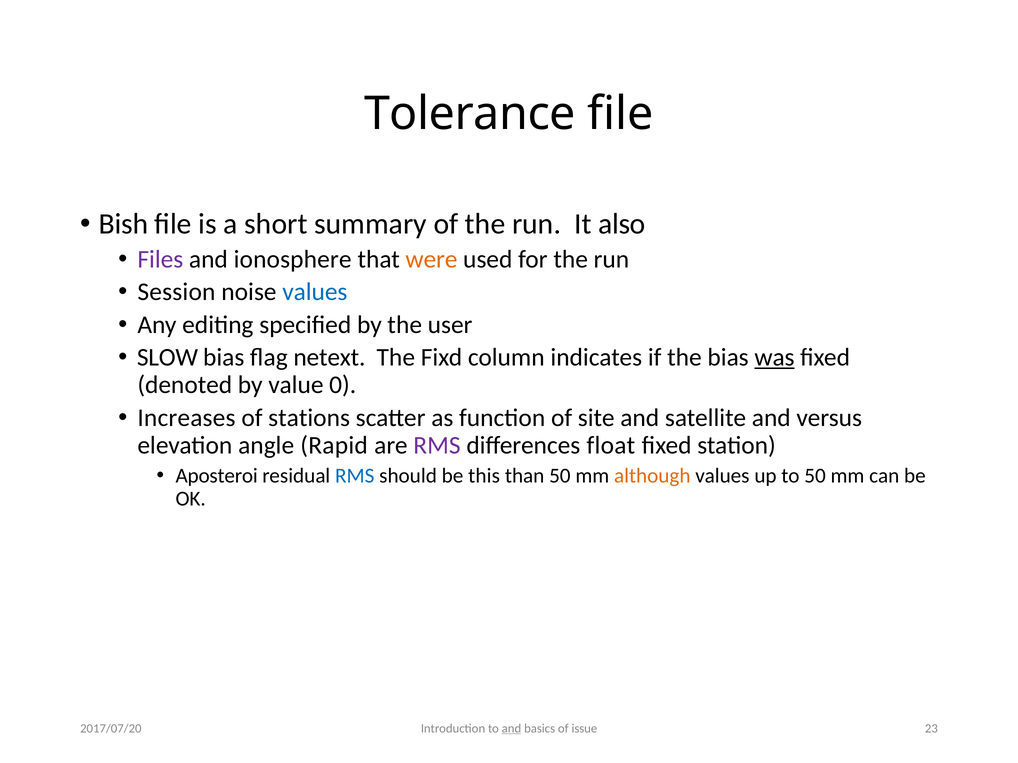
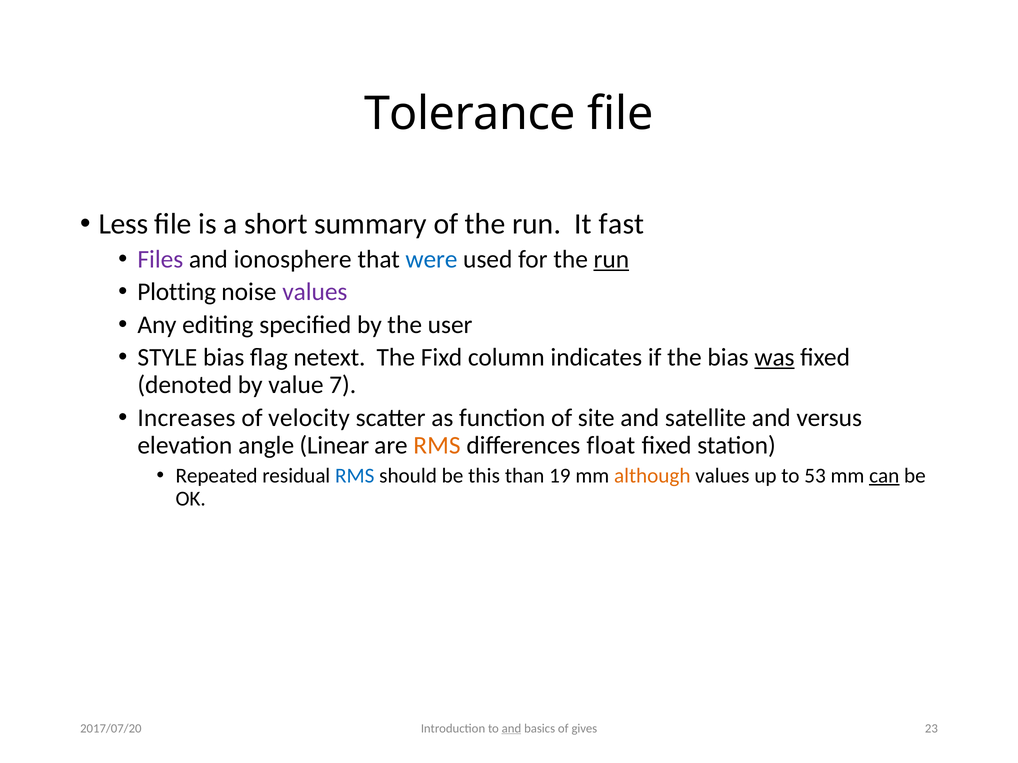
Bish: Bish -> Less (124, 224)
also: also -> fast (622, 224)
were colour: orange -> blue (431, 259)
run underline: none -> present (611, 259)
Session: Session -> Plotting (177, 292)
values colour: blue -> purple (315, 292)
SLOW: SLOW -> STYLE (167, 358)
0: 0 -> 7 (343, 385)
stations: stations -> velocity (309, 418)
Rapid: Rapid -> Linear (334, 445)
RMS colour: purple -> orange (437, 445)
Aposteroi: Aposteroi -> Repeated (217, 476)
than 50: 50 -> 19 (560, 476)
to 50: 50 -> 53 (815, 476)
can underline: none -> present (884, 476)
issue: issue -> gives (584, 729)
